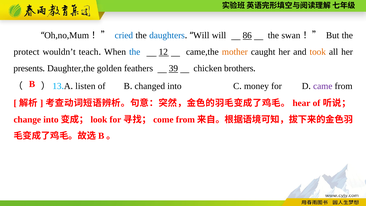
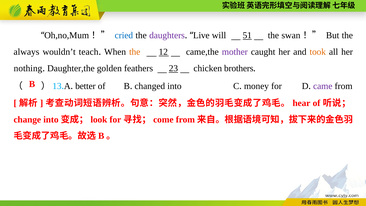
daughters colour: blue -> purple (167, 35)
Will: Will -> Live (201, 35)
86: 86 -> 51 (247, 35)
protect: protect -> always (26, 52)
the colour: blue -> orange (135, 52)
mother colour: orange -> purple (235, 52)
presents: presents -> nothing (28, 68)
39: 39 -> 23 (173, 68)
listen: listen -> better (85, 86)
